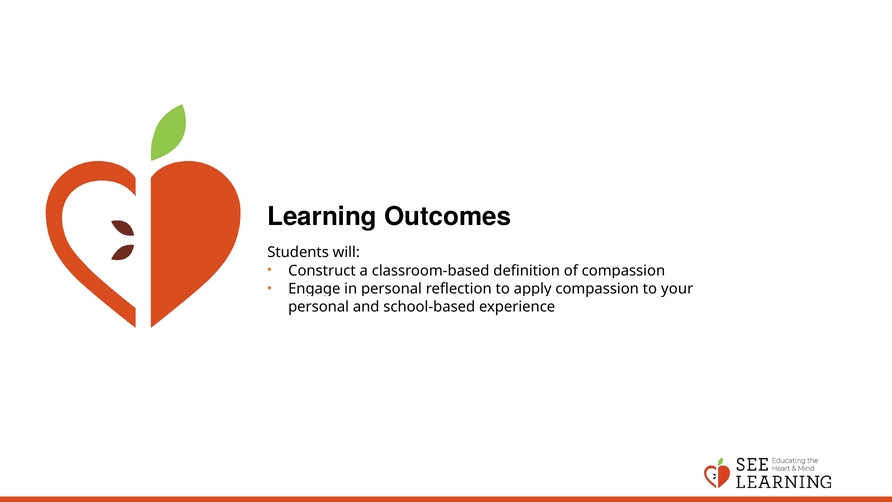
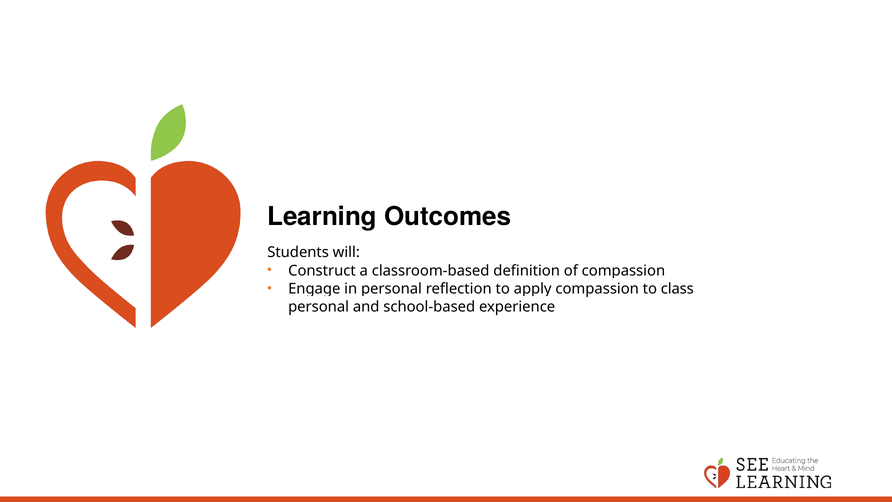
your: your -> class (677, 289)
